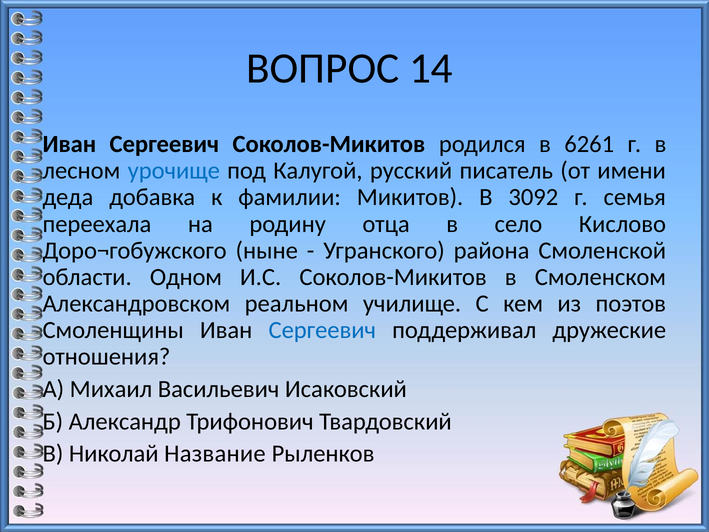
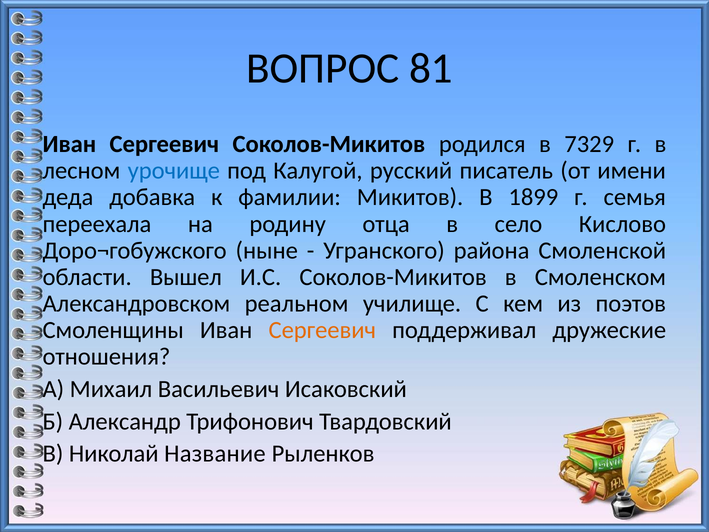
14: 14 -> 81 (431, 69)
6261: 6261 -> 7329 (589, 144)
3092: 3092 -> 1899 (533, 197)
Одном: Одном -> Вышел (186, 277)
Сергеевич colour: blue -> orange (322, 330)
